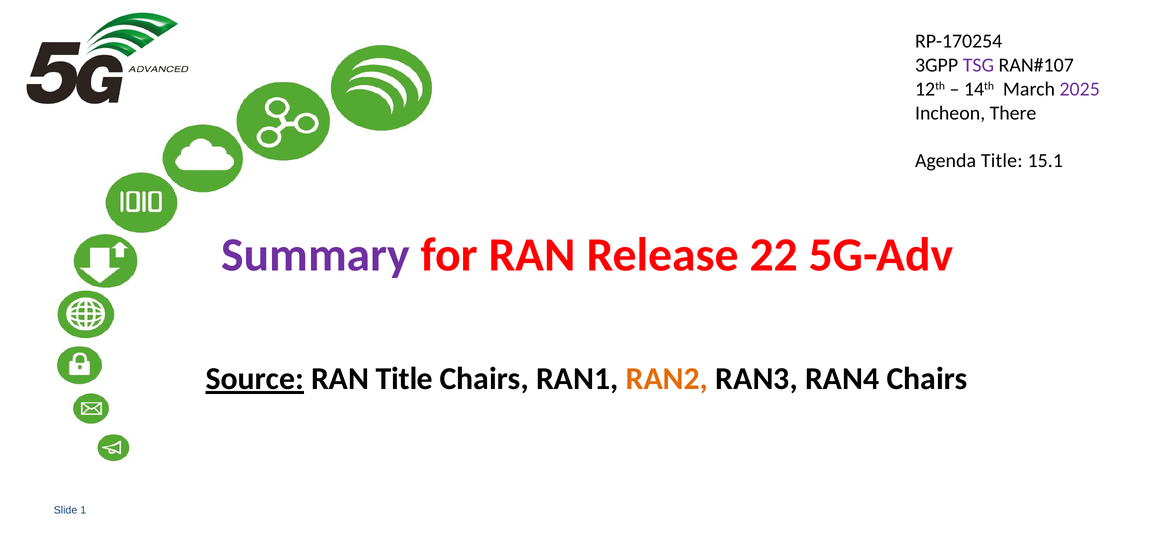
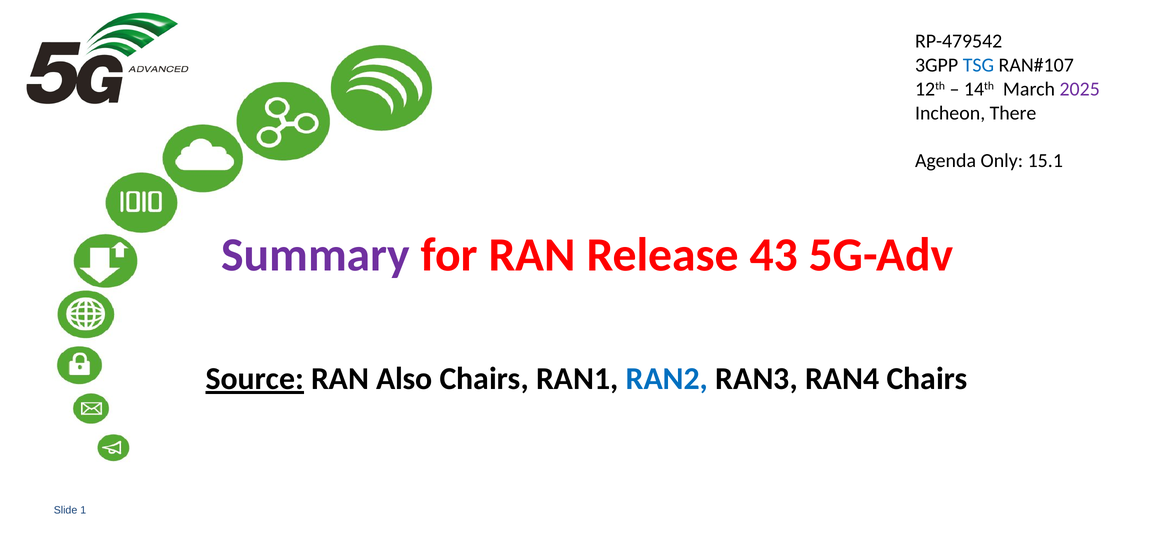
RP-170254: RP-170254 -> RP-479542 (959, 41)
TSG colour: purple -> blue (978, 65)
Agenda Title: Title -> Only (1002, 161)
22: 22 -> 43 (774, 255)
RAN Title: Title -> Also (404, 379)
RAN2 colour: orange -> blue (667, 379)
